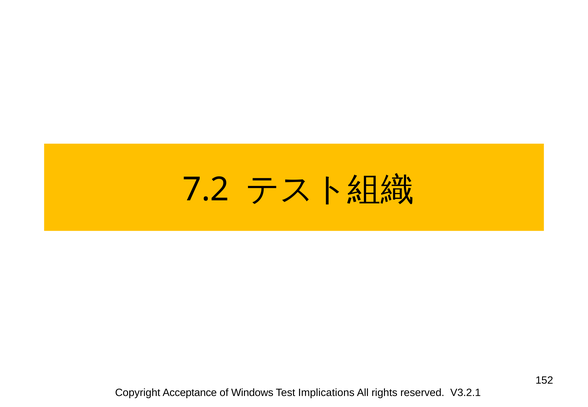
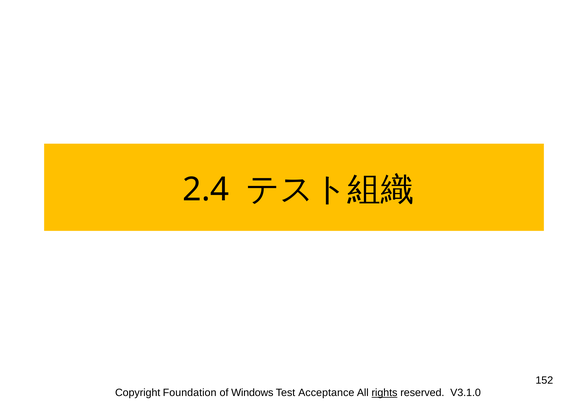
7.2: 7.2 -> 2.4 (206, 190)
Acceptance: Acceptance -> Foundation (190, 393)
Implications: Implications -> Acceptance (326, 393)
rights underline: none -> present (384, 393)
V3.2.1: V3.2.1 -> V3.1.0 (466, 393)
